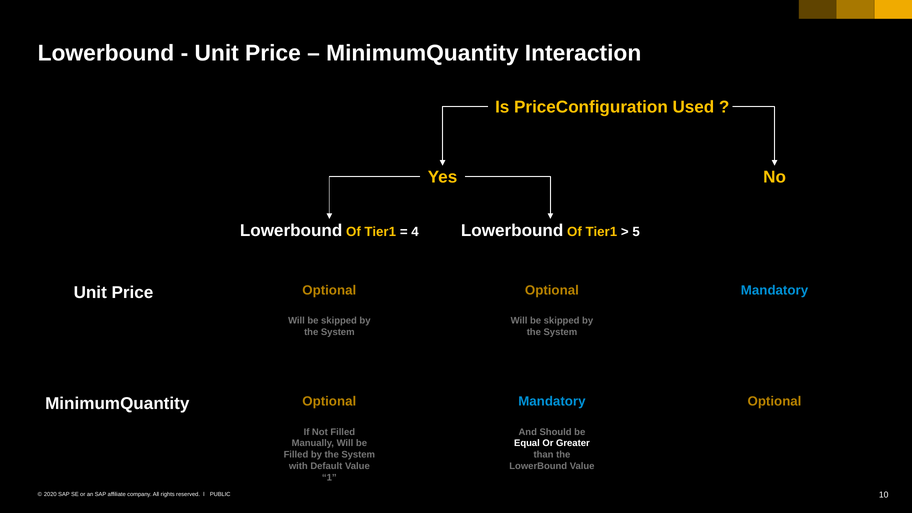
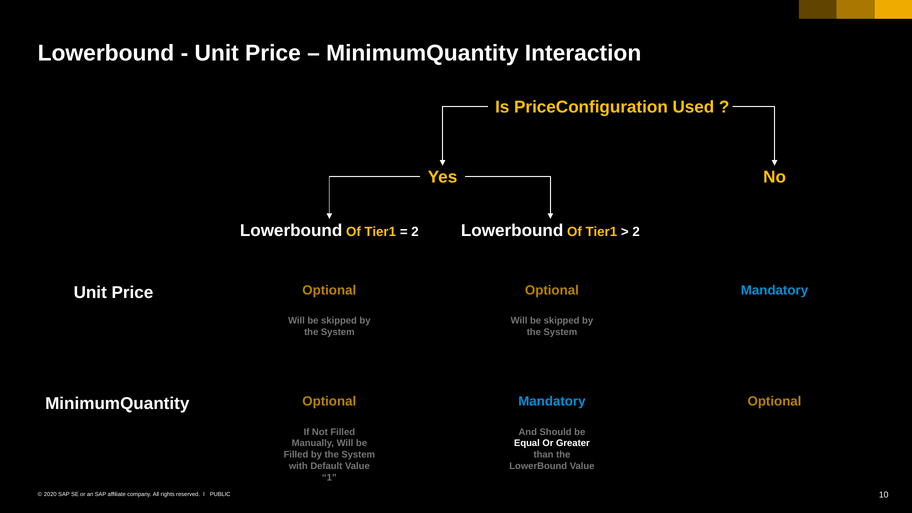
4: 4 -> 2 (415, 232)
5: 5 -> 2 (636, 232)
